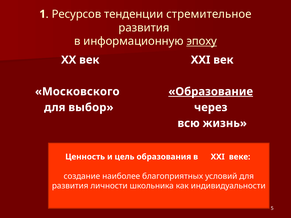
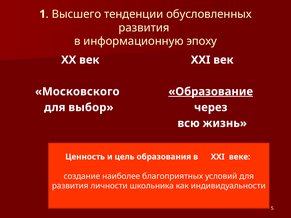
Ресурсов: Ресурсов -> Высшего (76, 14)
стремительное: стремительное -> обусловленных (209, 14)
эпоху underline: present -> none (202, 41)
